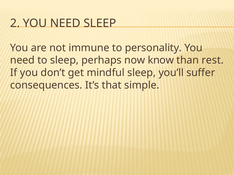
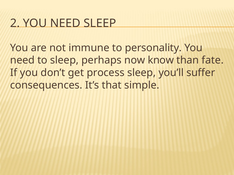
rest: rest -> fate (213, 60)
mindful: mindful -> process (106, 73)
